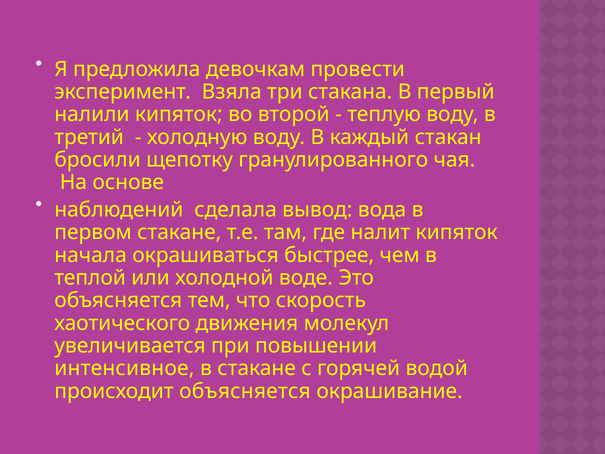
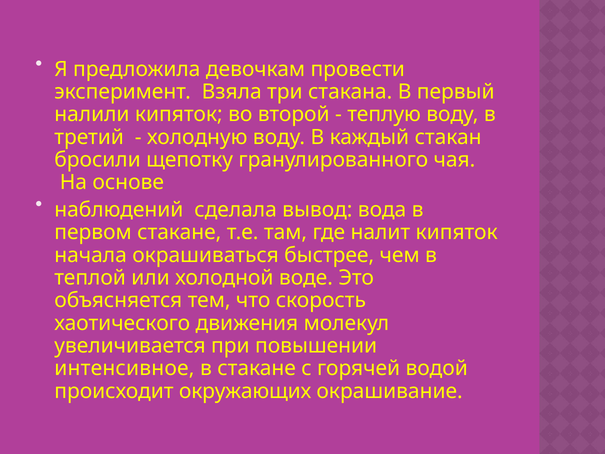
происходит объясняется: объясняется -> окружающих (245, 391)
